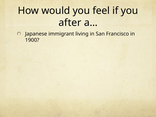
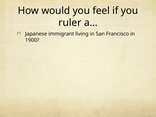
after: after -> ruler (70, 23)
